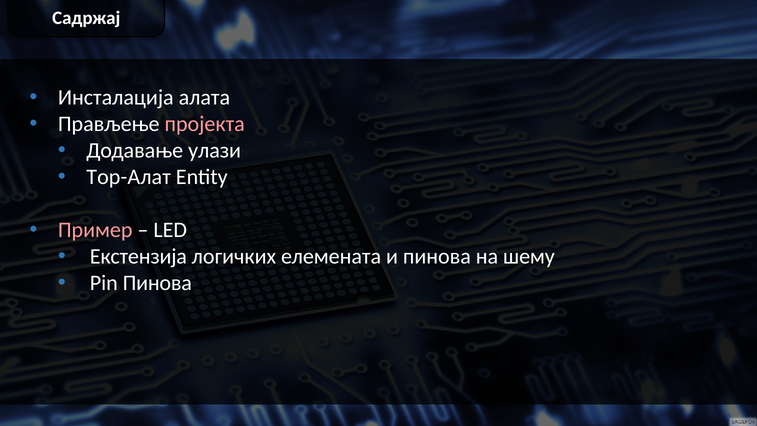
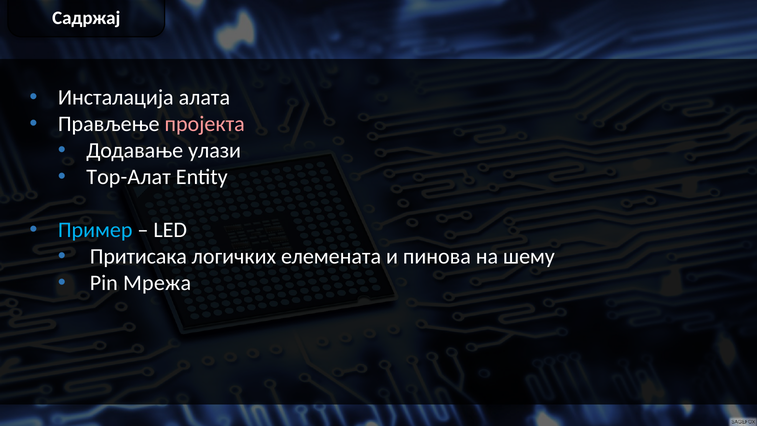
Пример colour: pink -> light blue (95, 230)
Екстензија: Екстензија -> Притисака (138, 256)
Pin Пинова: Пинова -> Мрежа (157, 283)
